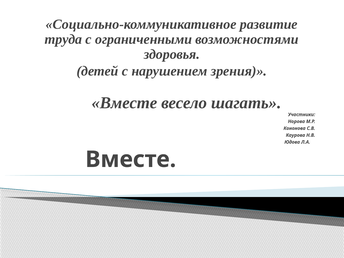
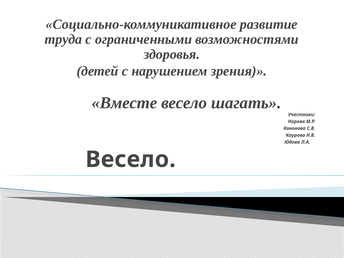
Вместе: Вместе -> Весело (131, 159)
